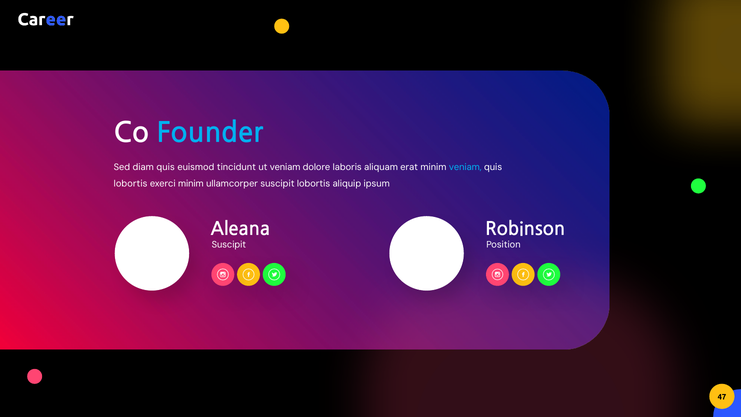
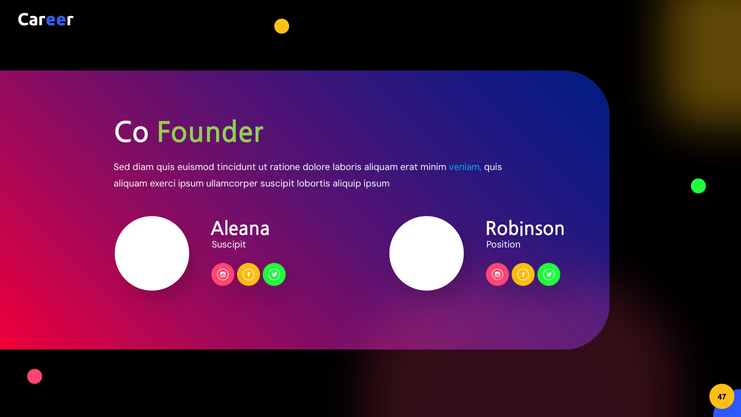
Founder colour: light blue -> light green (210, 133)
ut veniam: veniam -> ratione (285, 167)
lobortis: lobortis -> aliquam (131, 184)
exerci minim: minim -> ipsum (191, 184)
